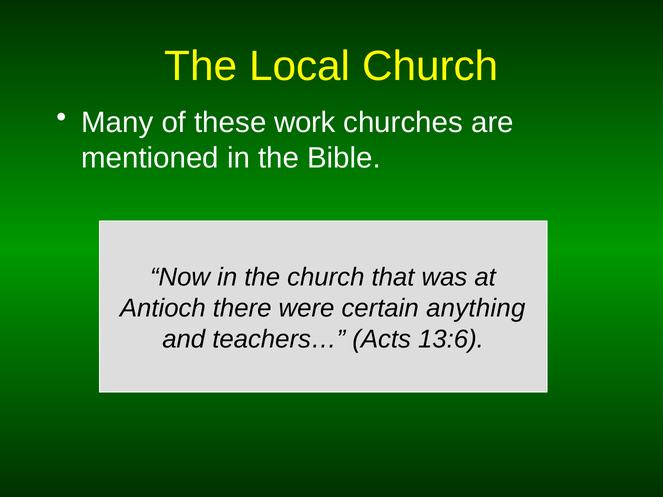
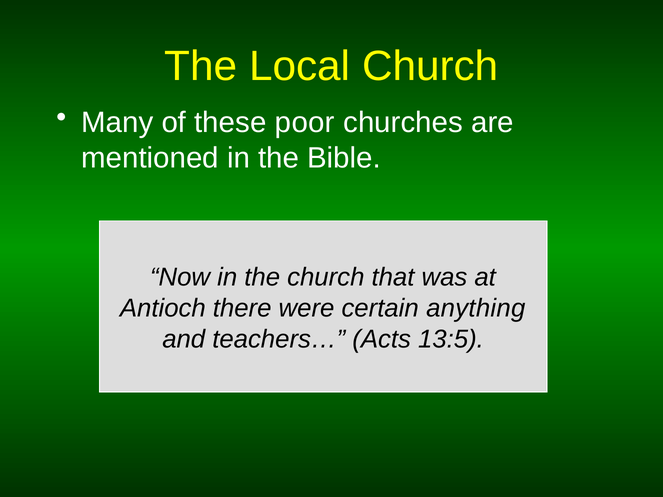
work: work -> poor (305, 123)
13:6: 13:6 -> 13:5 (451, 339)
